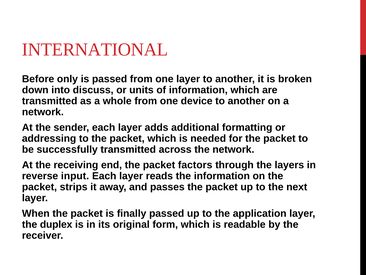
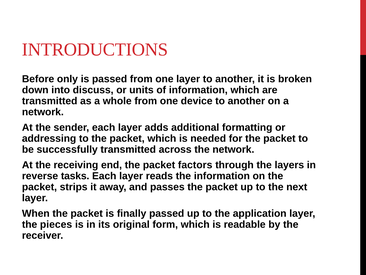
INTERNATIONAL: INTERNATIONAL -> INTRODUCTIONS (95, 49)
input: input -> tasks (75, 176)
duplex: duplex -> pieces (56, 224)
